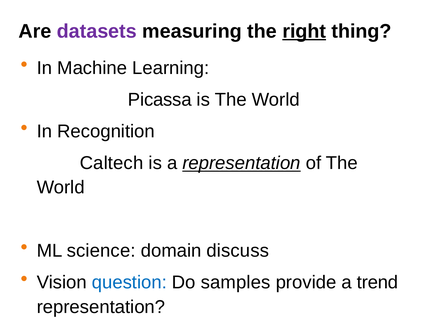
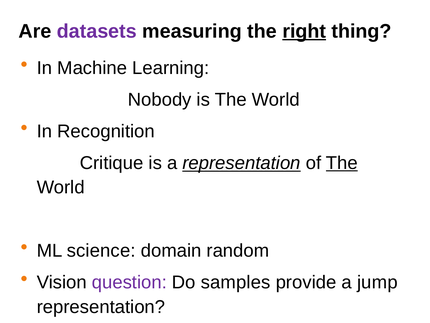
Picassa: Picassa -> Nobody (160, 99)
Caltech: Caltech -> Critique (112, 163)
The underline: none -> present (342, 163)
discuss: discuss -> random (238, 250)
question colour: blue -> purple (129, 282)
trend: trend -> jump (377, 282)
